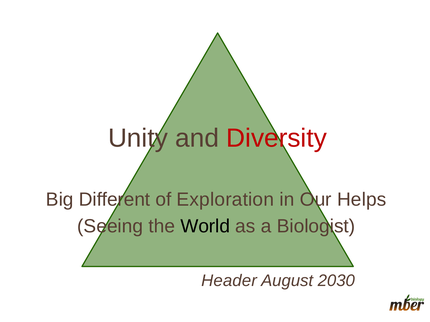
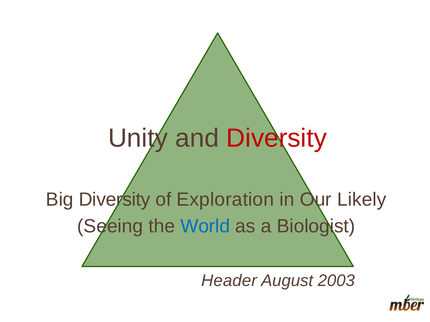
Big Different: Different -> Diversity (115, 200)
Helps: Helps -> Likely (362, 200)
World colour: black -> blue (205, 227)
2030: 2030 -> 2003 (336, 281)
